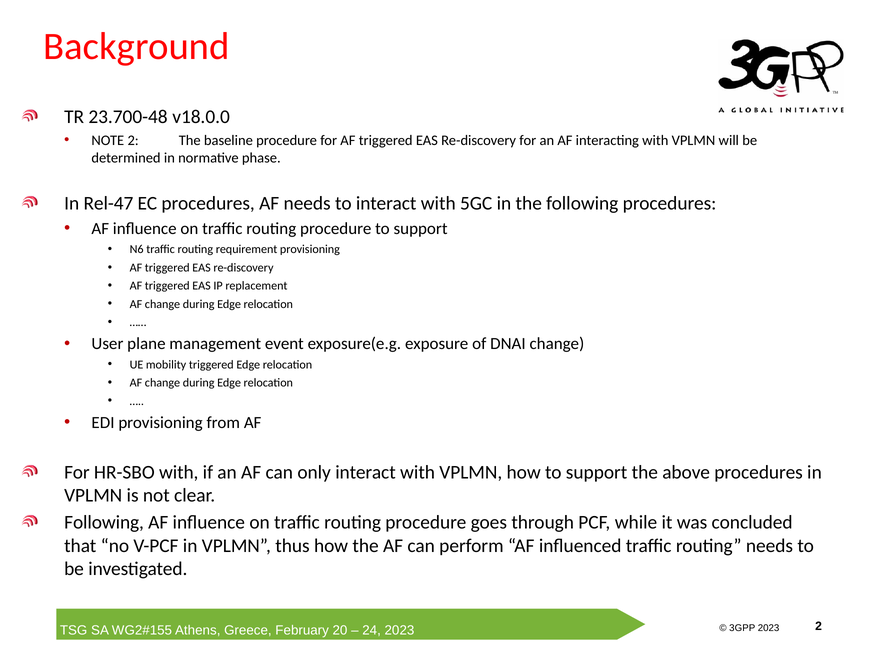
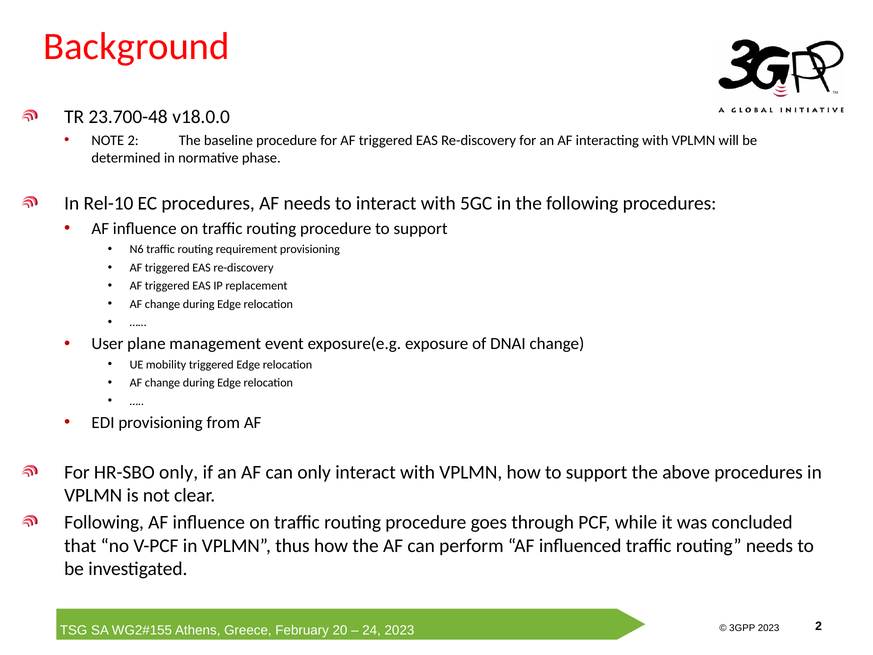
Rel-47: Rel-47 -> Rel-10 (108, 203)
HR-SBO with: with -> only (179, 472)
